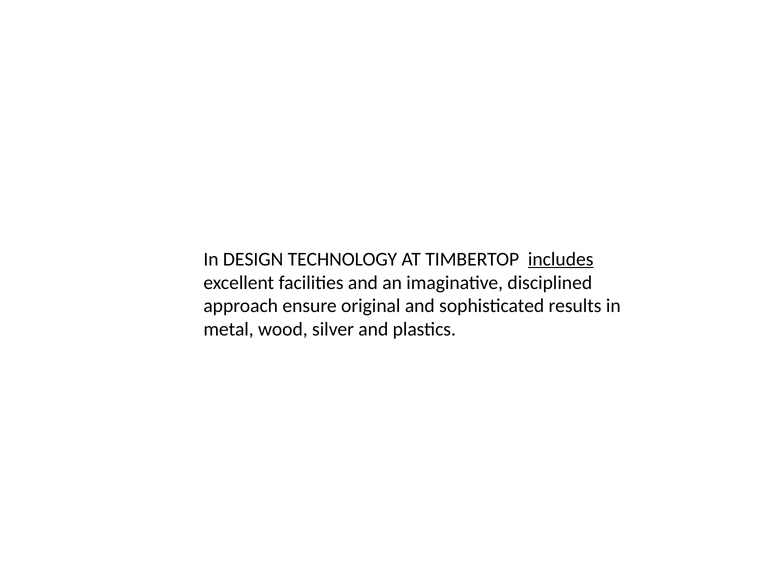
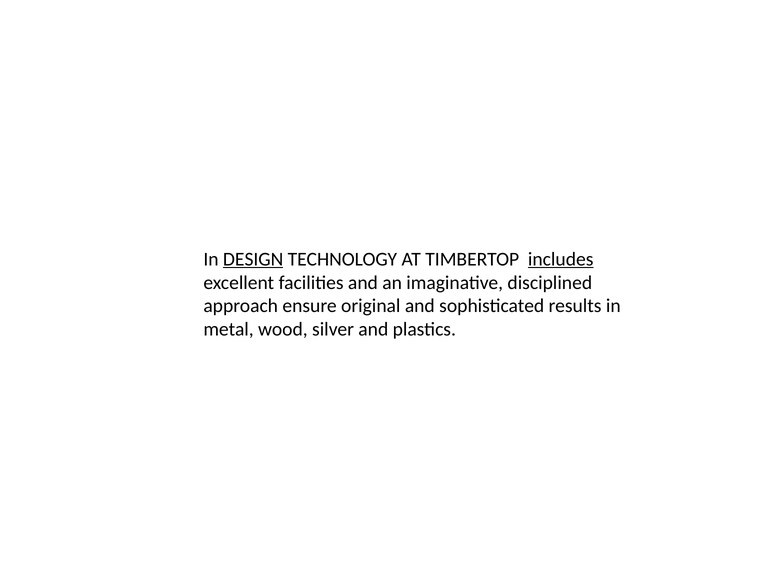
DESIGN underline: none -> present (253, 259)
